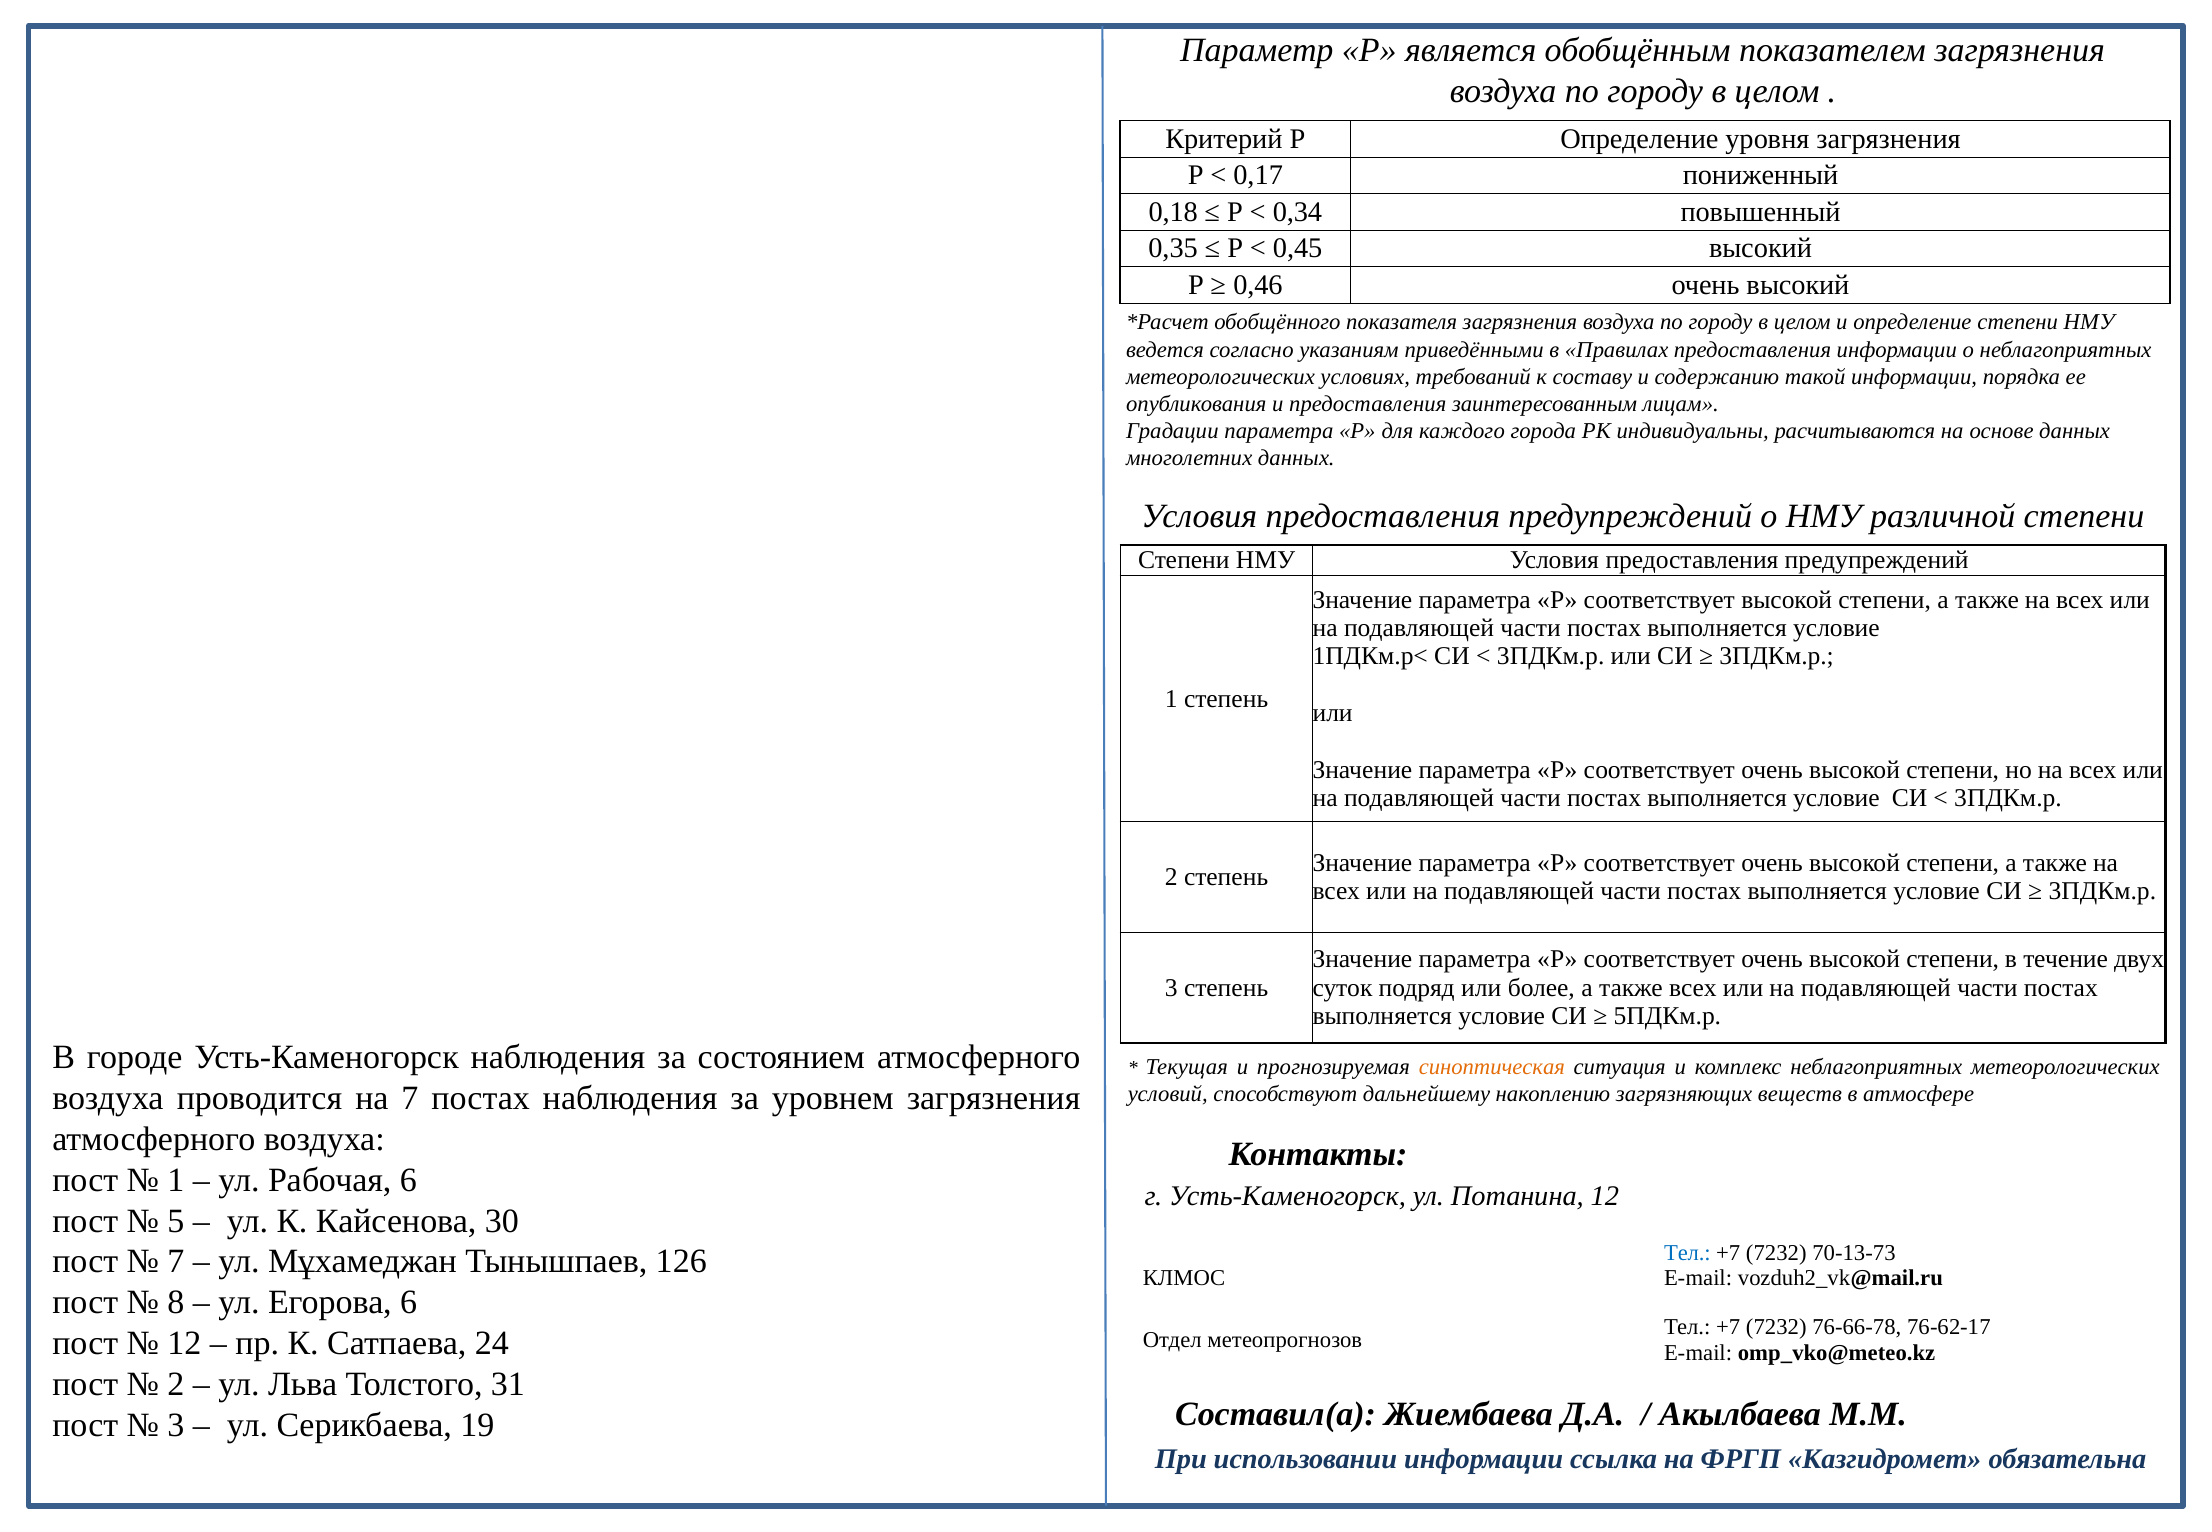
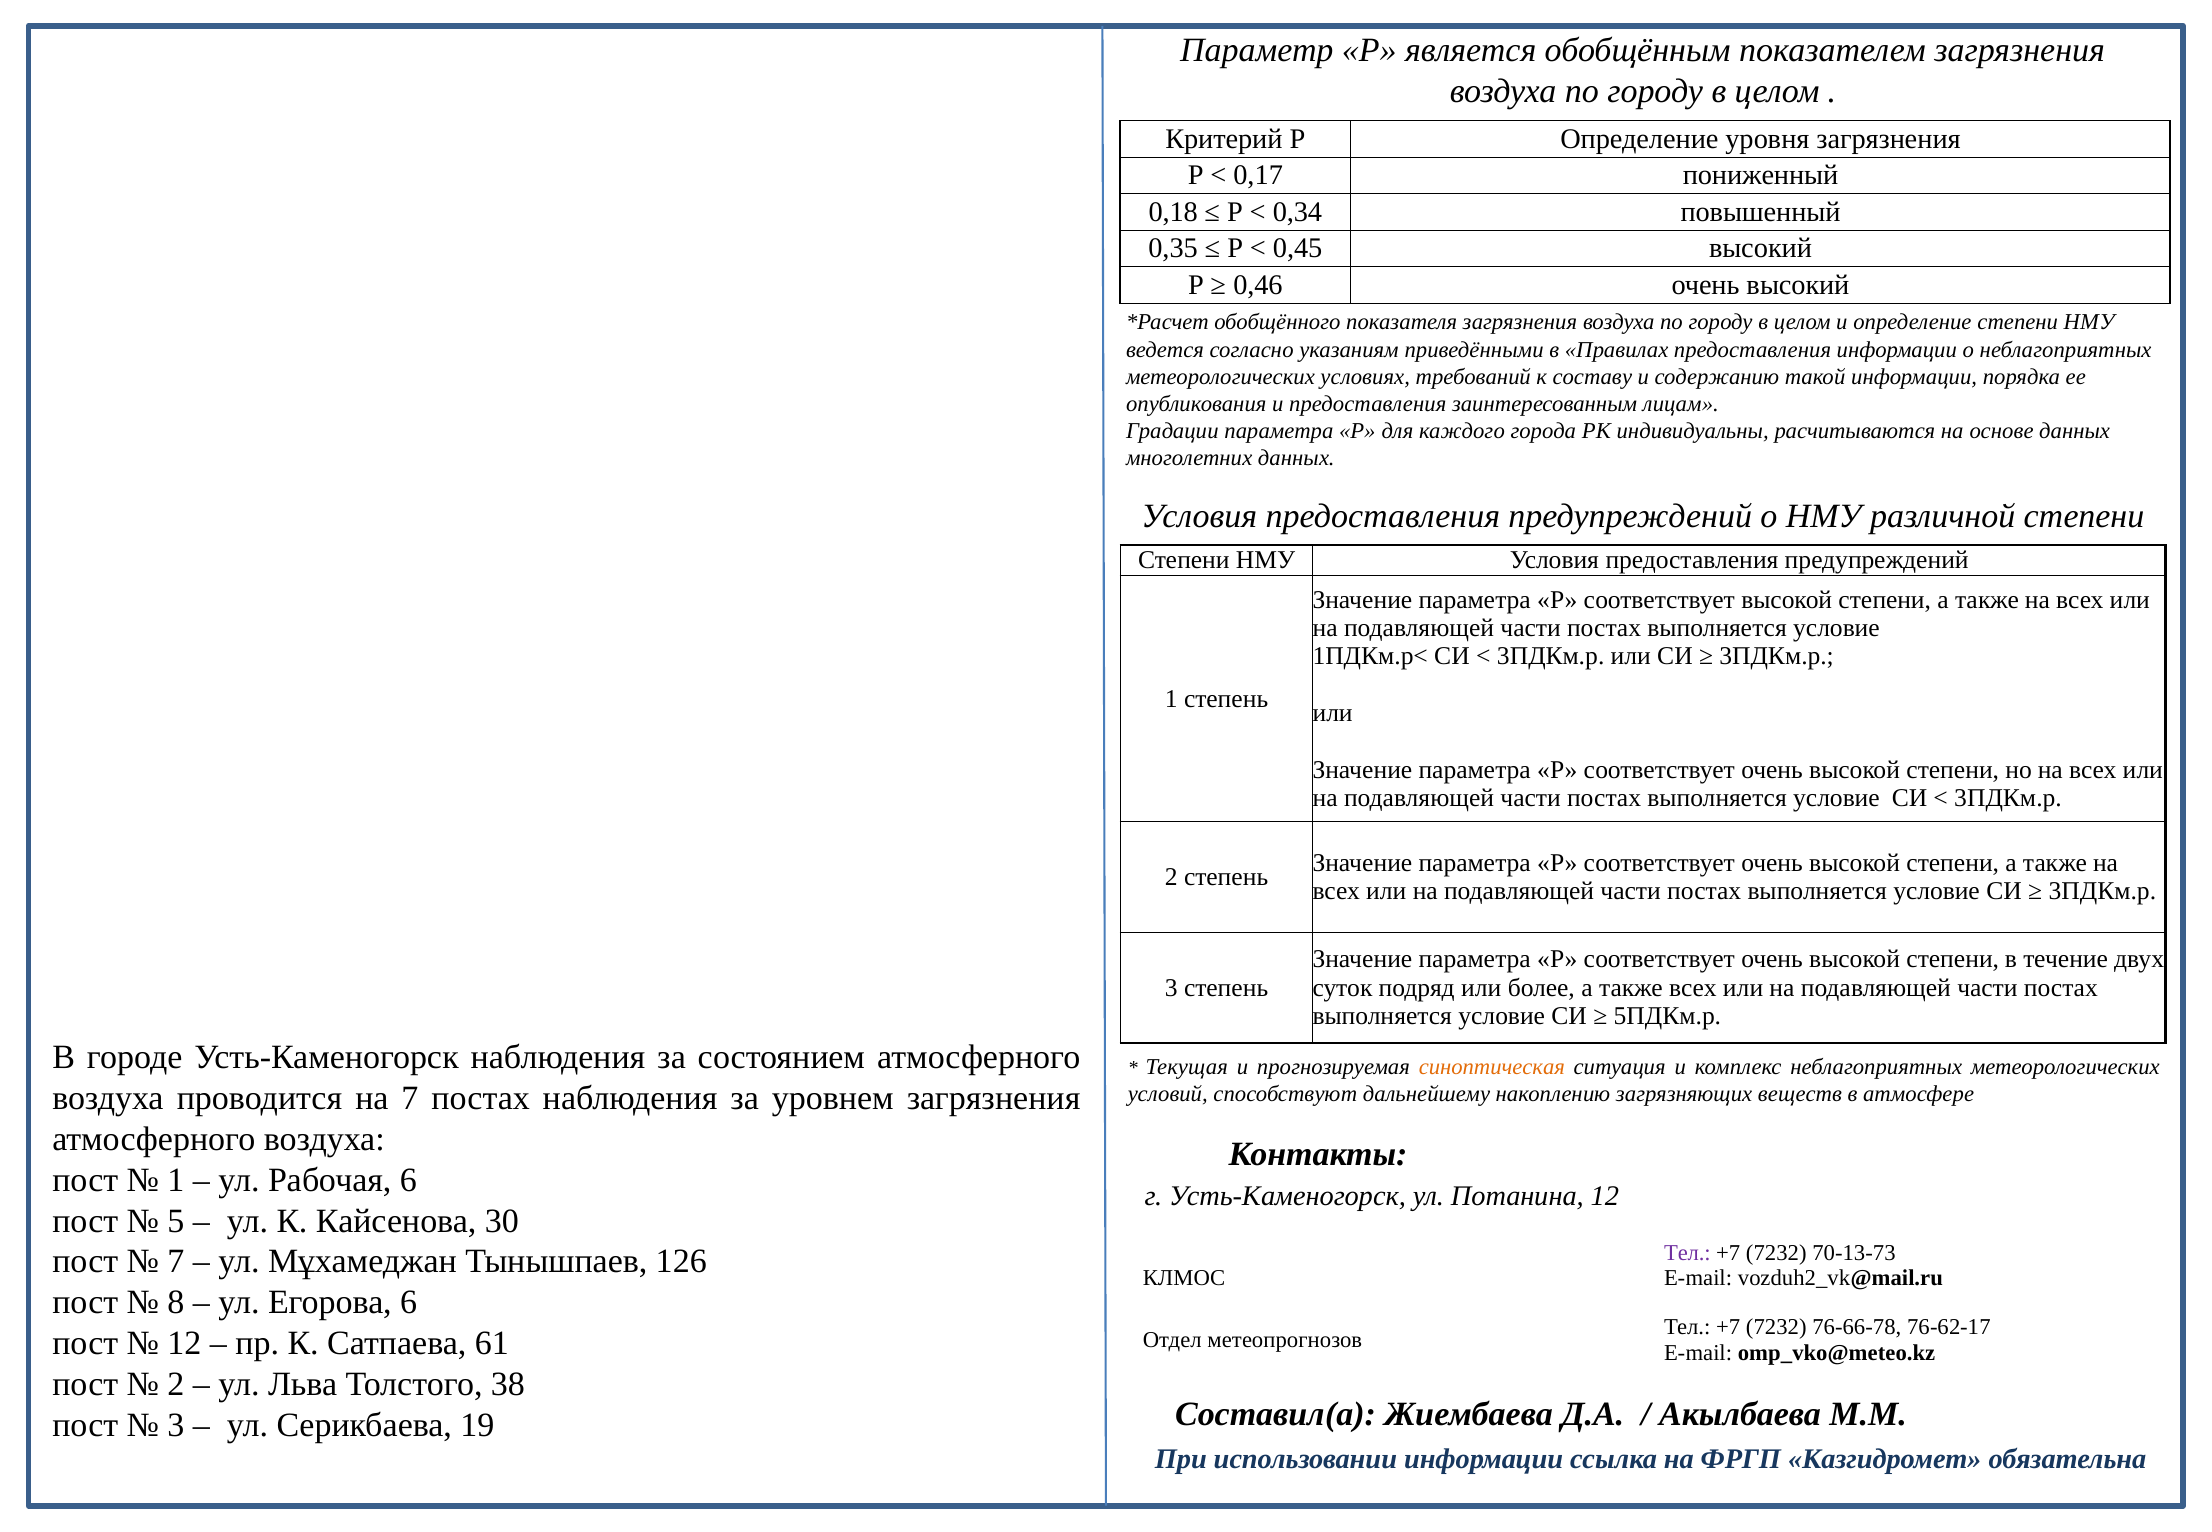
Тел colour: blue -> purple (1687, 1252)
24: 24 -> 61 (492, 1343)
31: 31 -> 38 (508, 1384)
